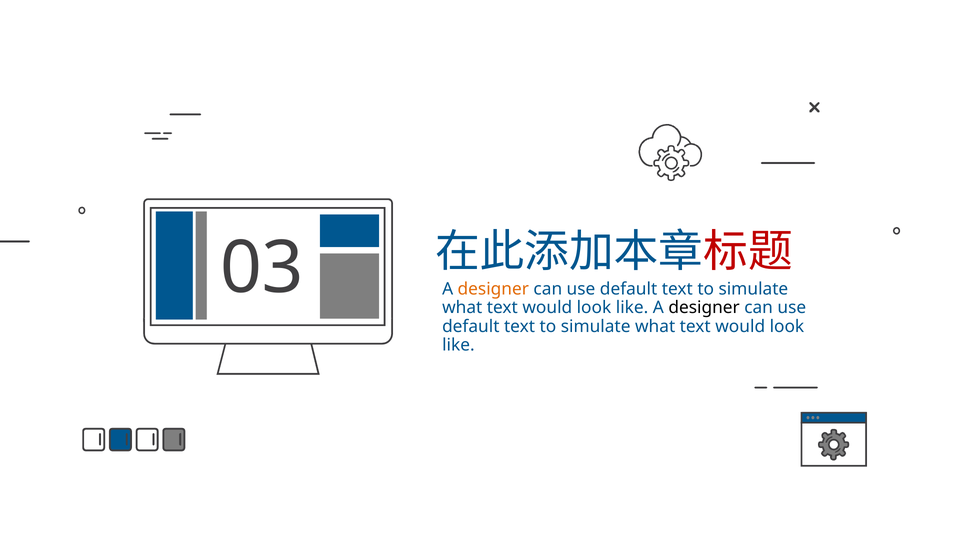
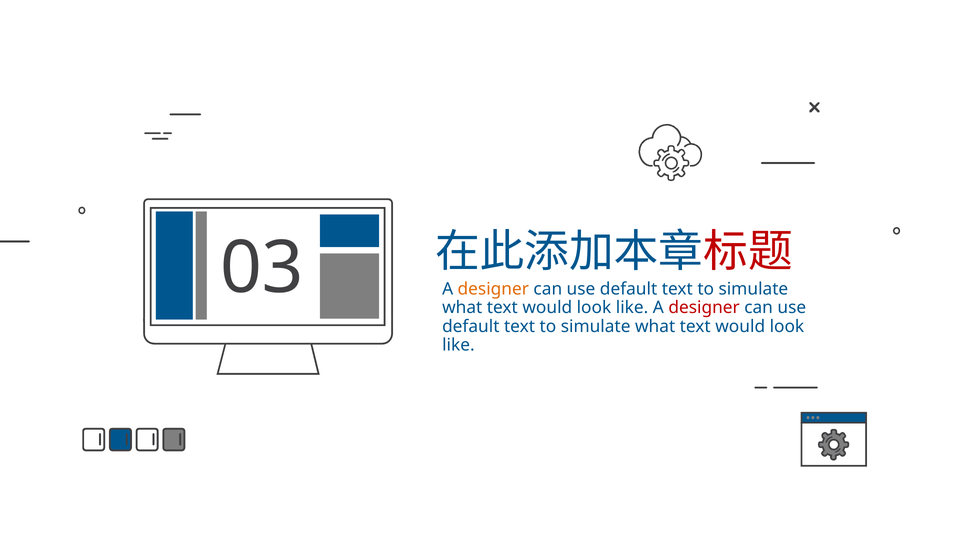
designer colour: black -> red (704, 308)
